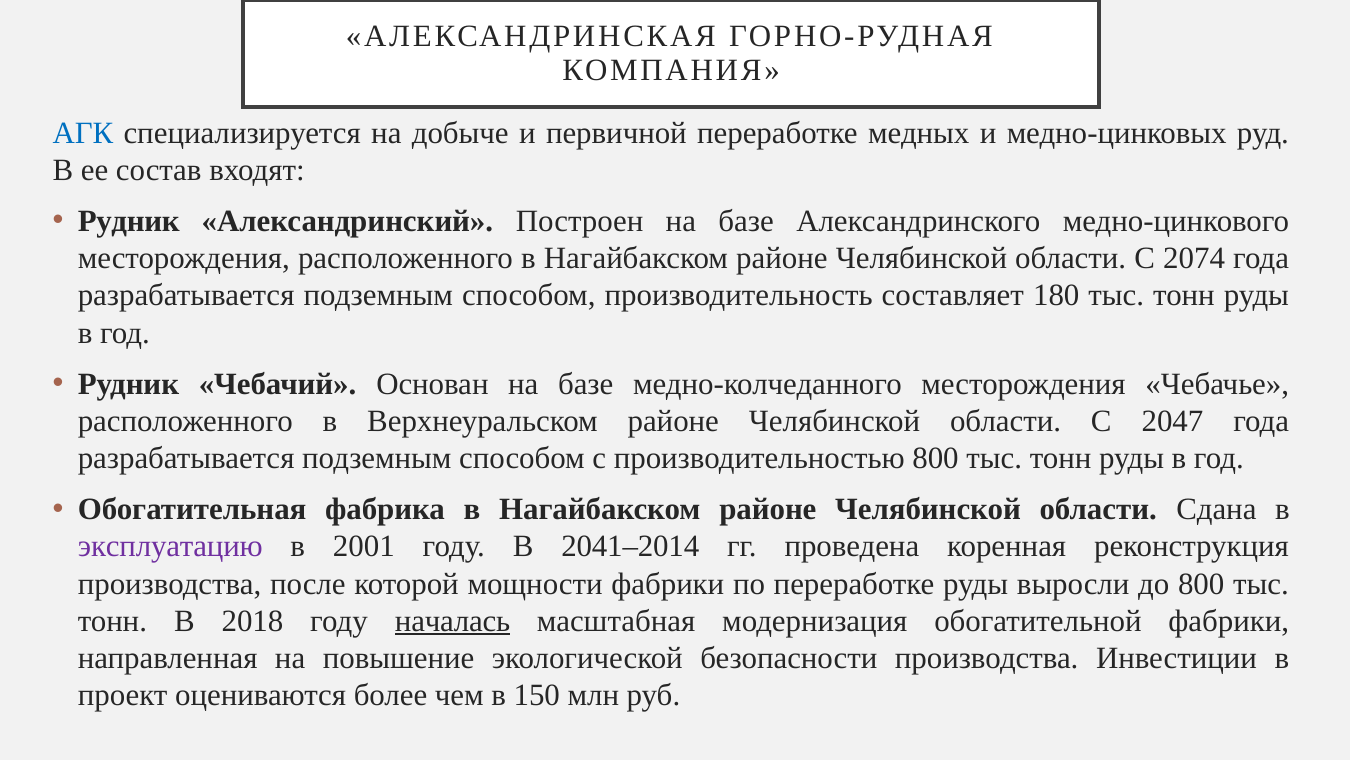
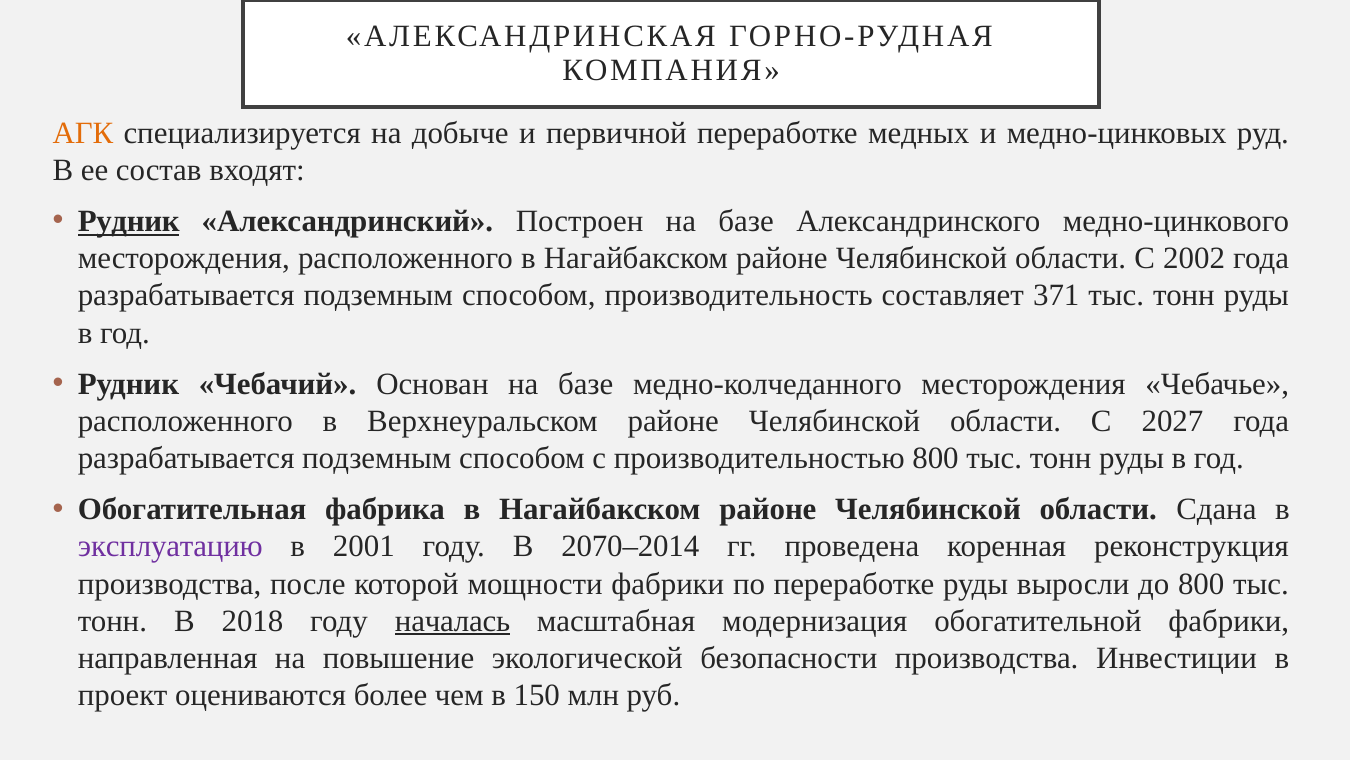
АГК colour: blue -> orange (83, 133)
Рудник underline: none -> present (129, 221)
2074: 2074 -> 2002 (1194, 258)
180: 180 -> 371 (1056, 295)
2047: 2047 -> 2027 (1172, 421)
2041–2014: 2041–2014 -> 2070–2014 (630, 546)
